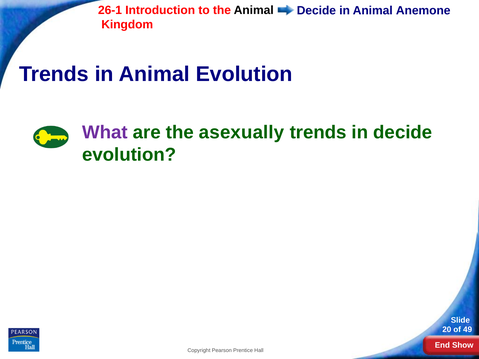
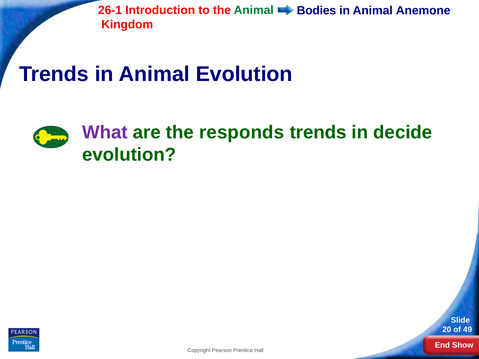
Animal colour: black -> green (254, 10)
Decide: Decide -> Bodies (316, 10)
asexually: asexually -> responds (242, 132)
